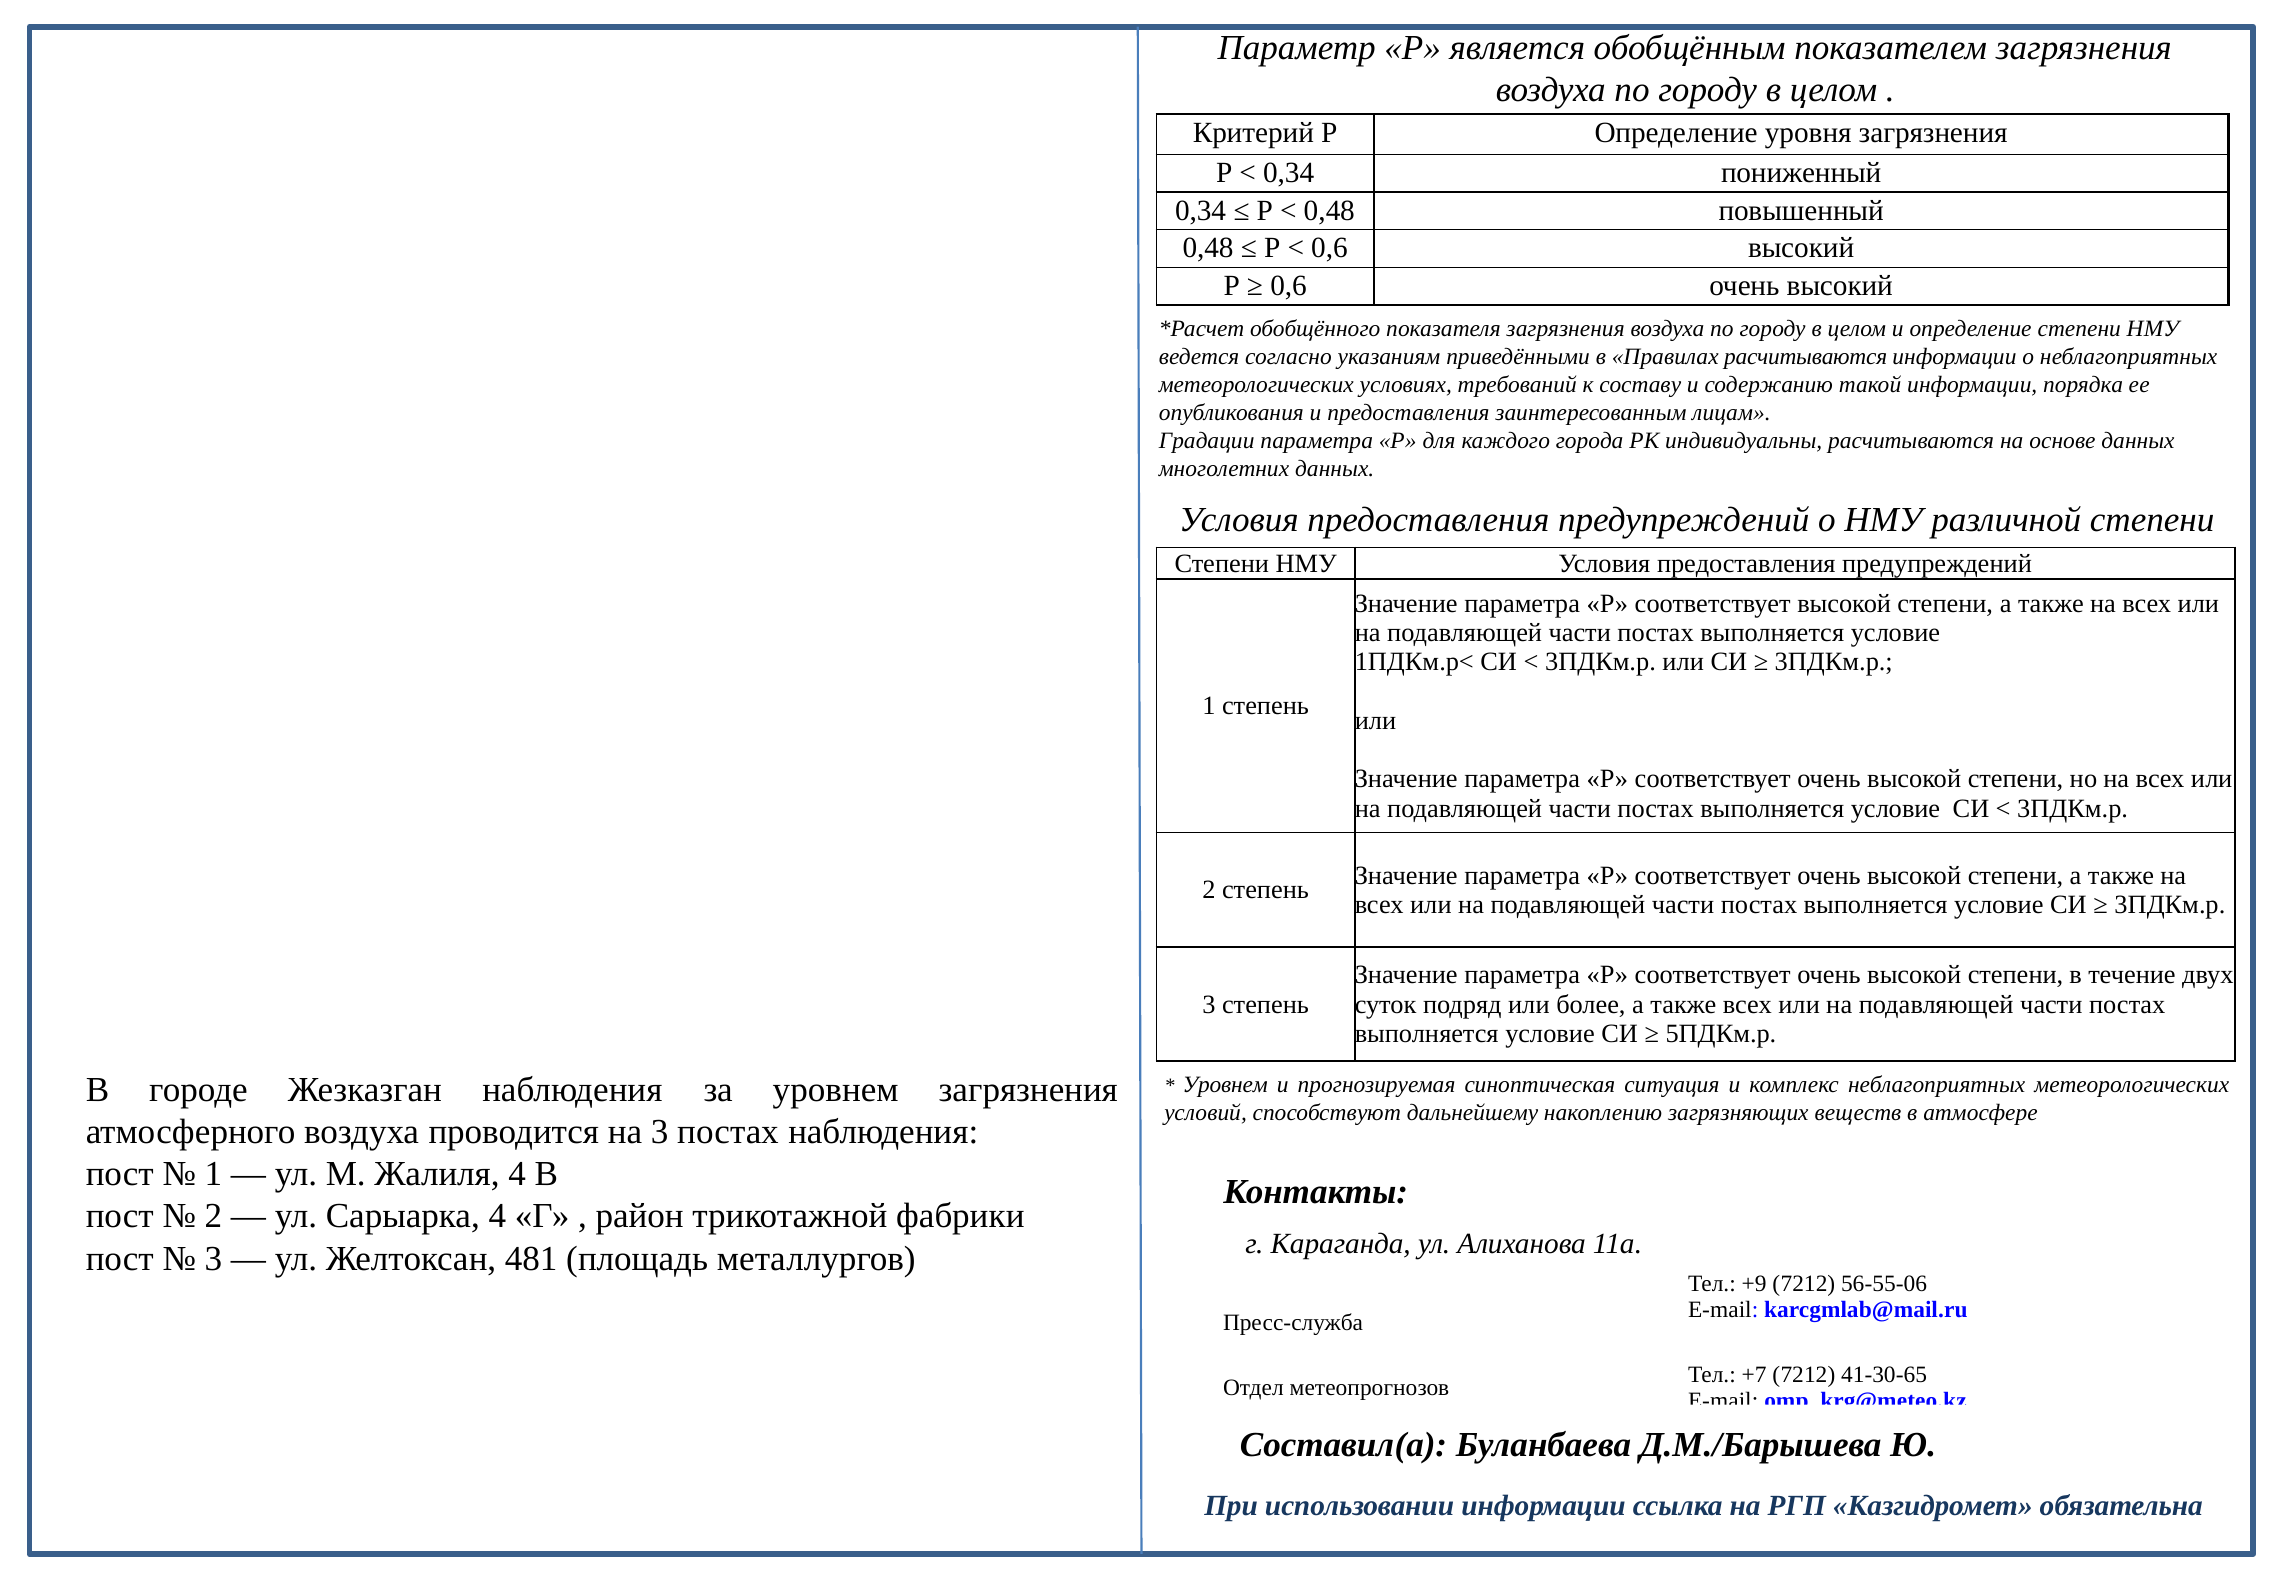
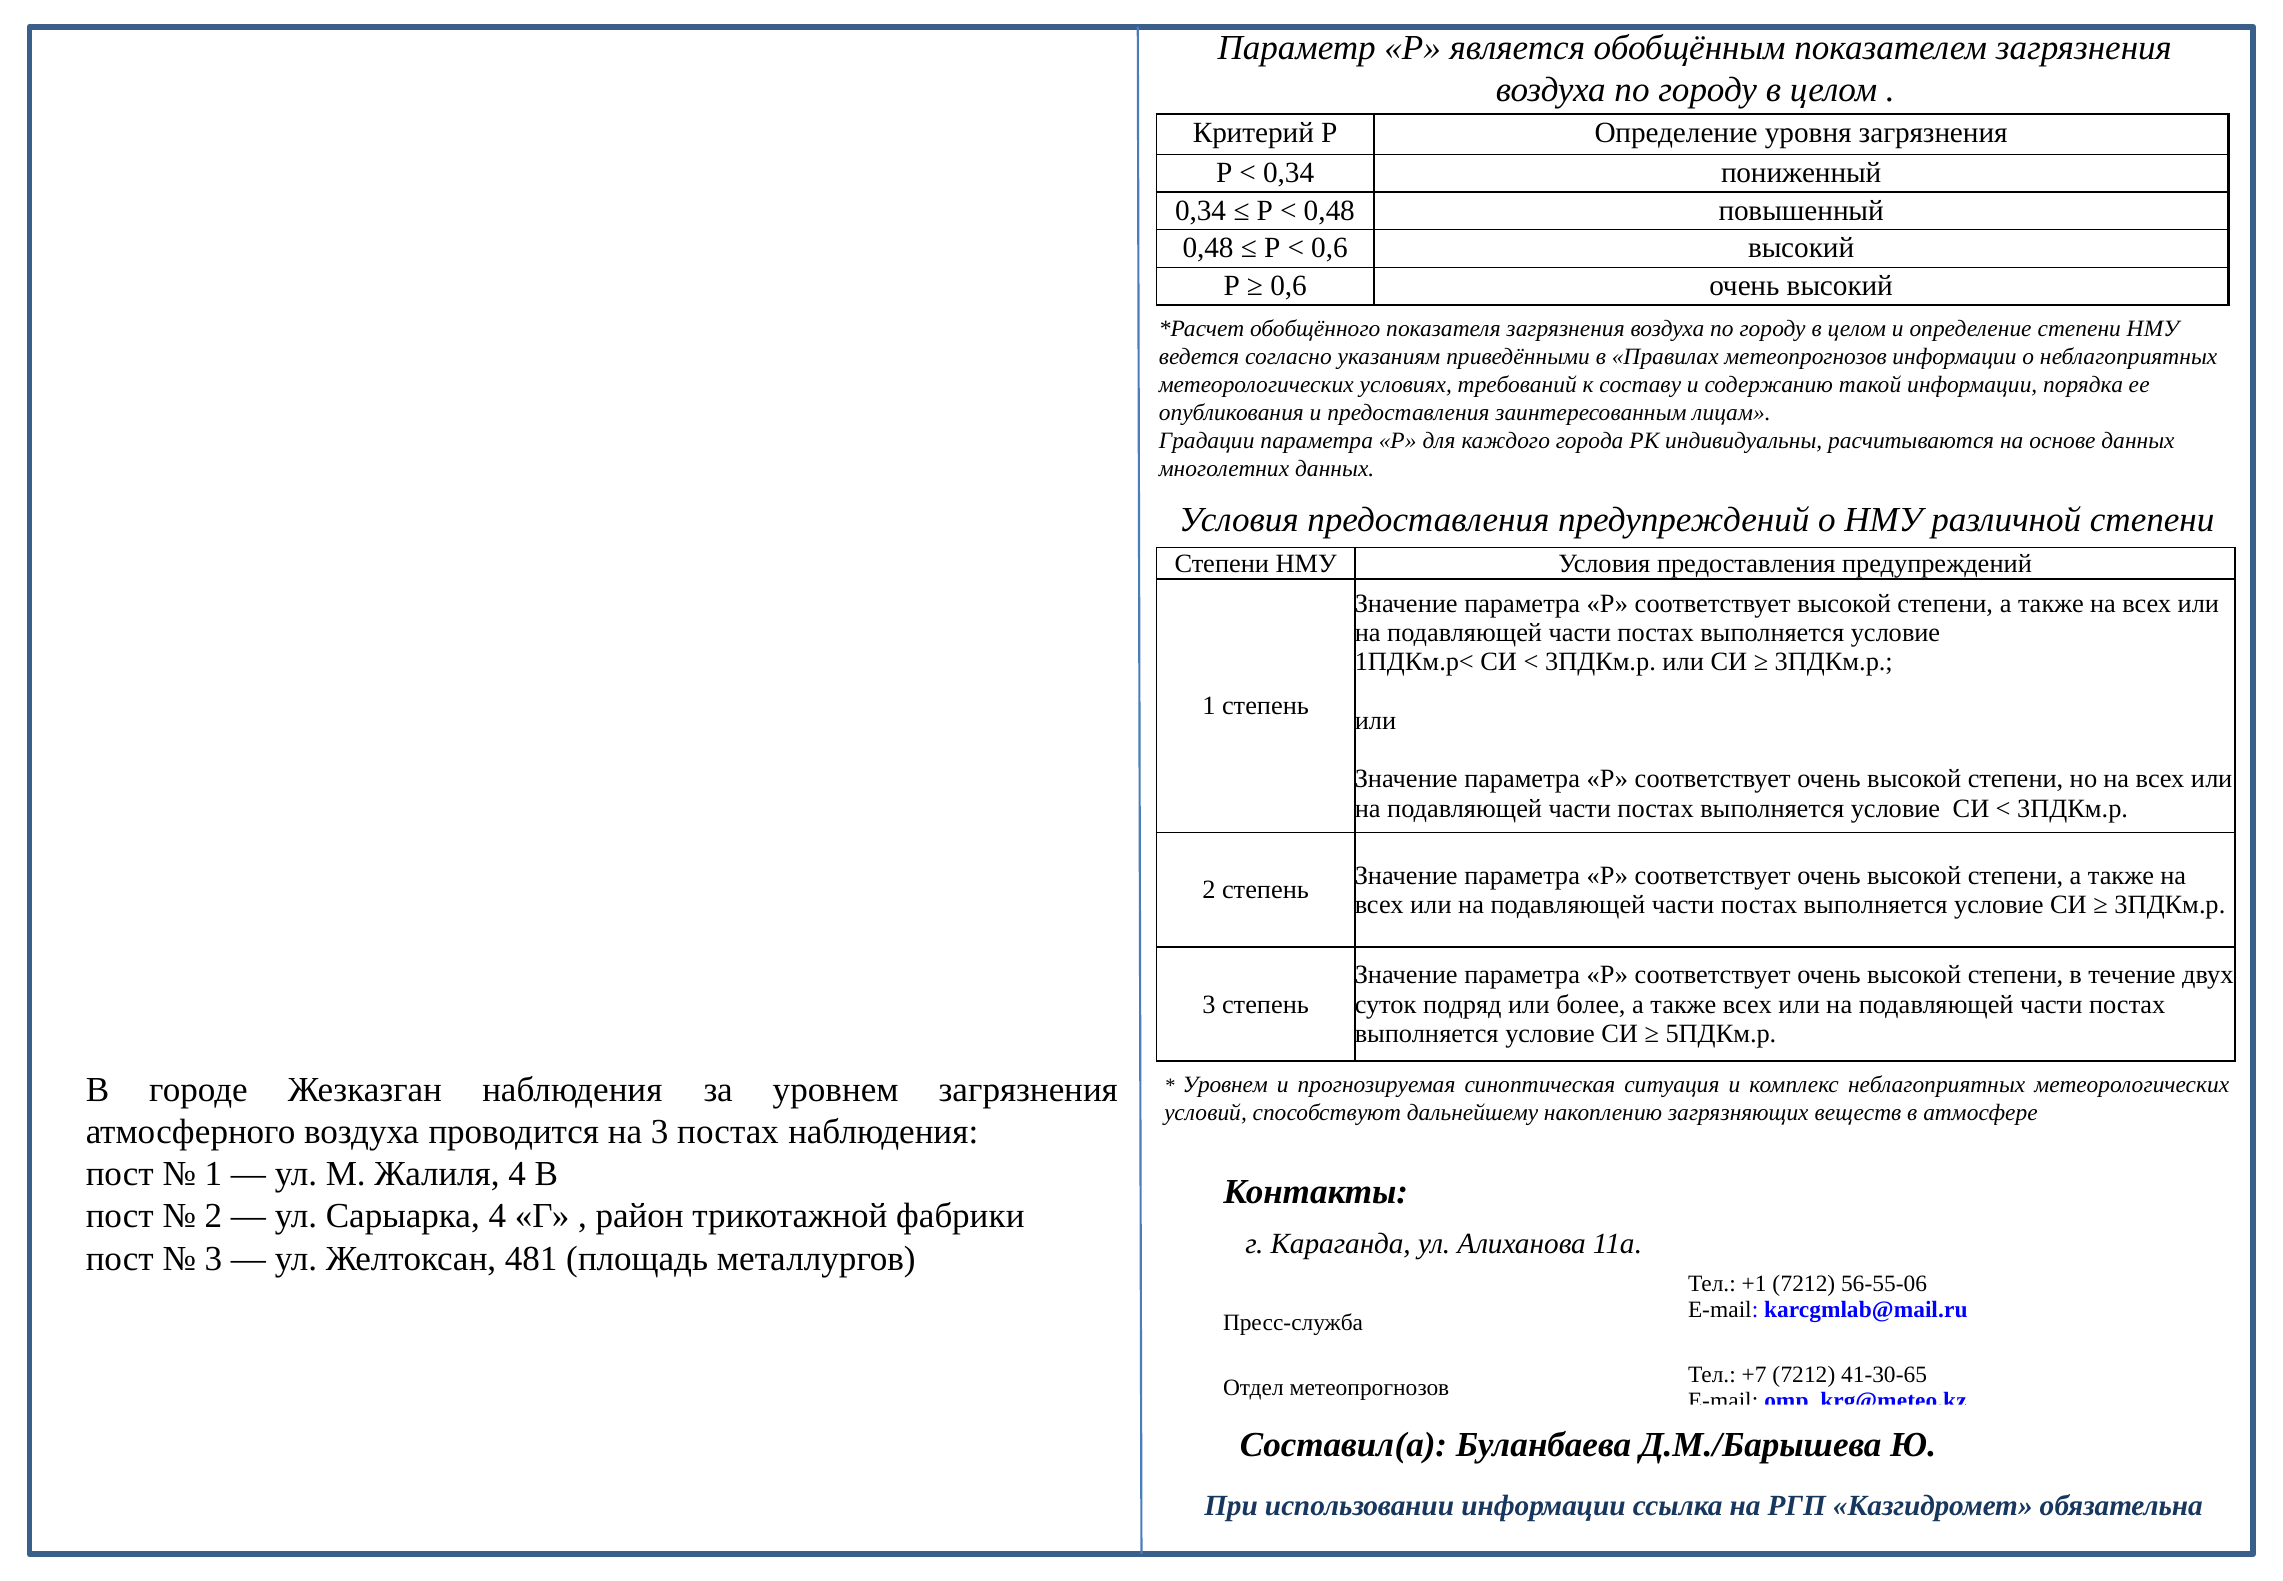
Правилах расчитываются: расчитываются -> метеопрогнозов (1806, 357)
+9: +9 -> +1 (1754, 1283)
